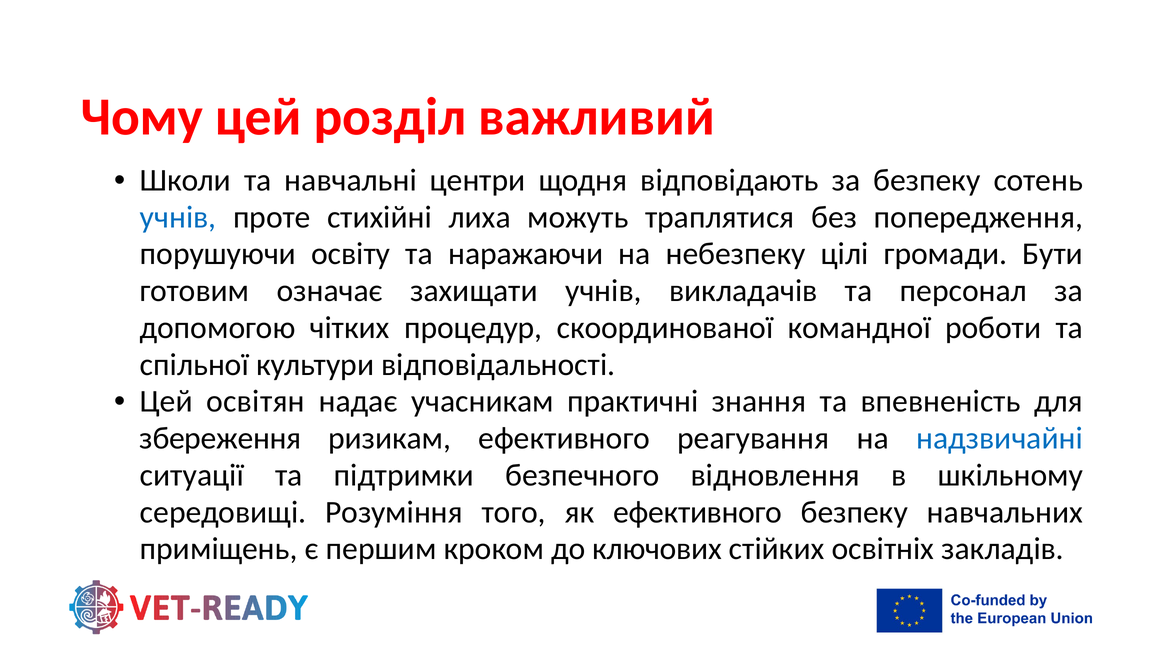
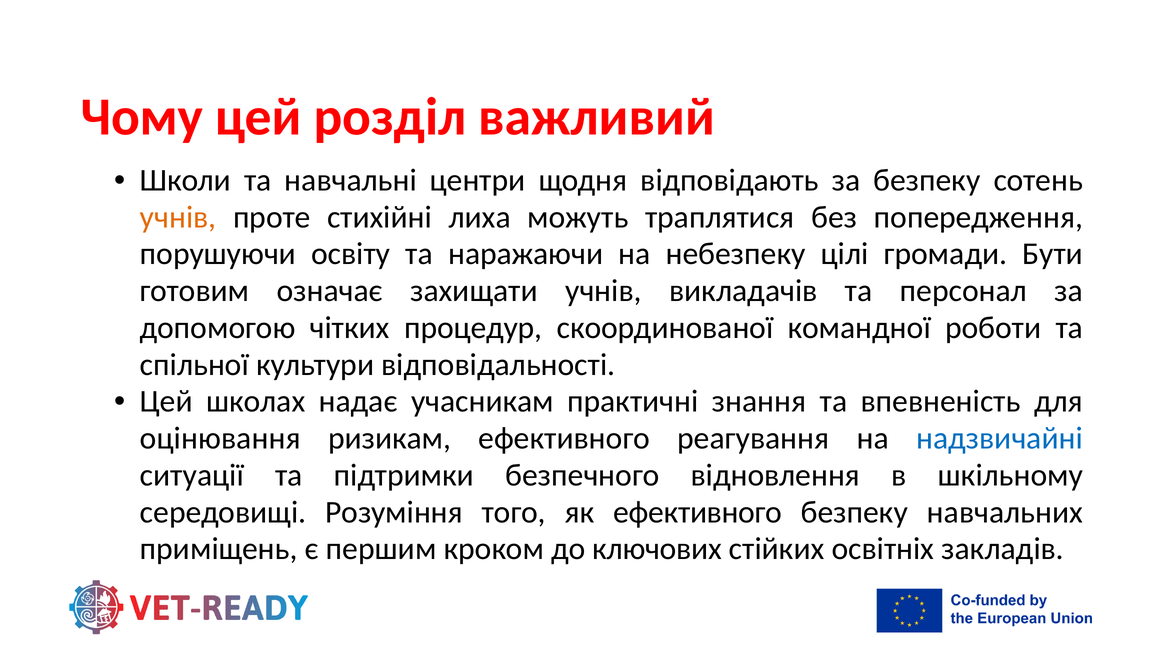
учнів colour: blue -> orange (178, 217)
освітян: освітян -> школах (256, 402)
збереження: збереження -> оцінювання (220, 438)
